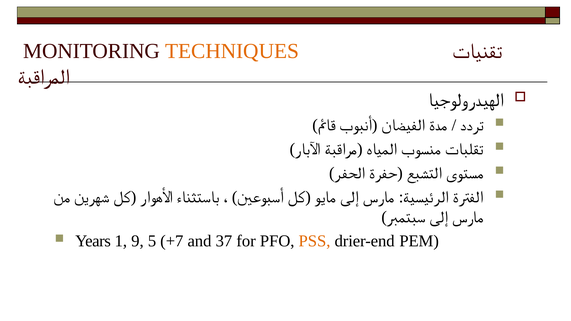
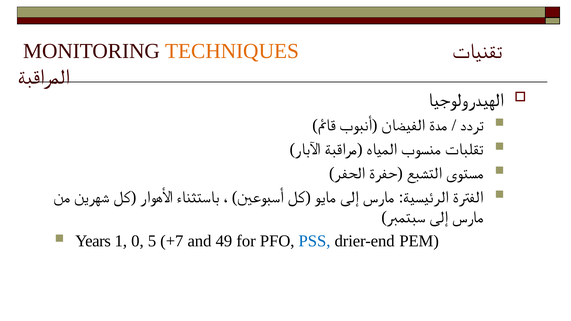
9: 9 -> 0 (137, 241)
37: 37 -> 49 (224, 241)
PSS colour: orange -> blue (314, 241)
